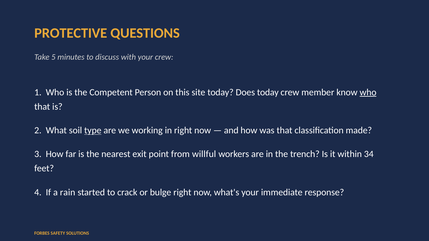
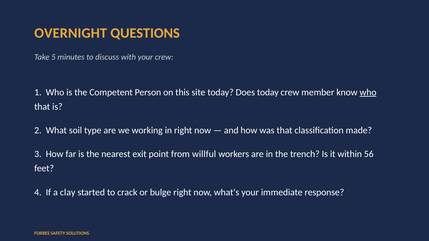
PROTECTIVE: PROTECTIVE -> OVERNIGHT (71, 33)
type underline: present -> none (93, 131)
34: 34 -> 56 (369, 154)
rain: rain -> clay (68, 193)
